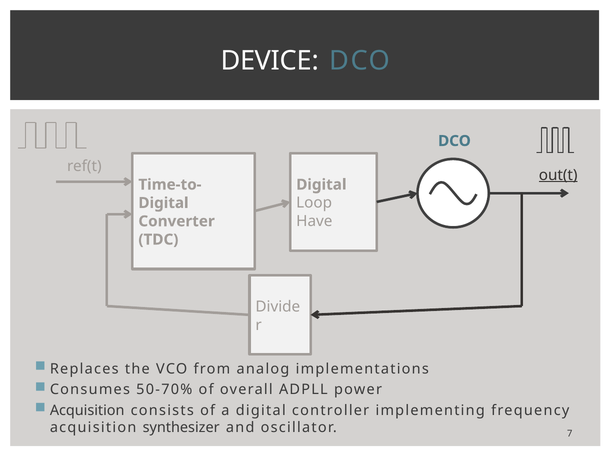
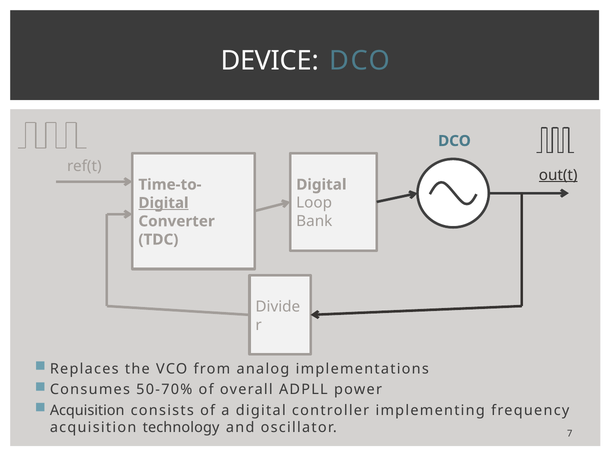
Digital underline: none -> present (163, 203)
Have: Have -> Bank (314, 221)
synthesizer: synthesizer -> technology (181, 428)
